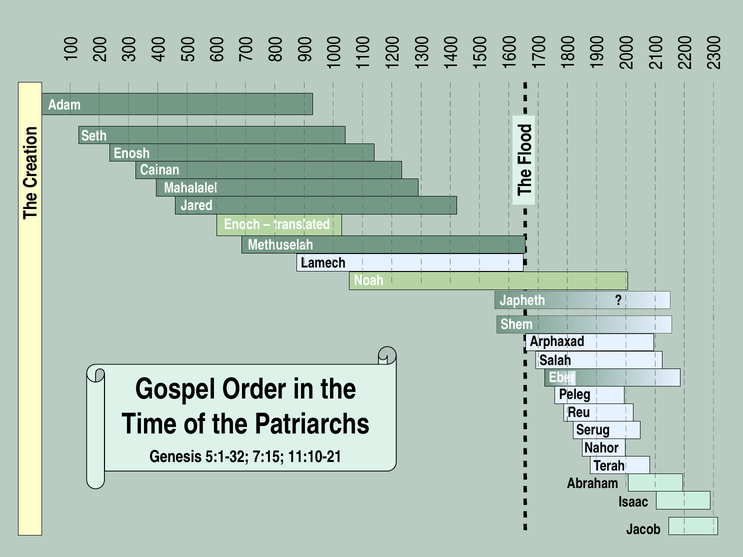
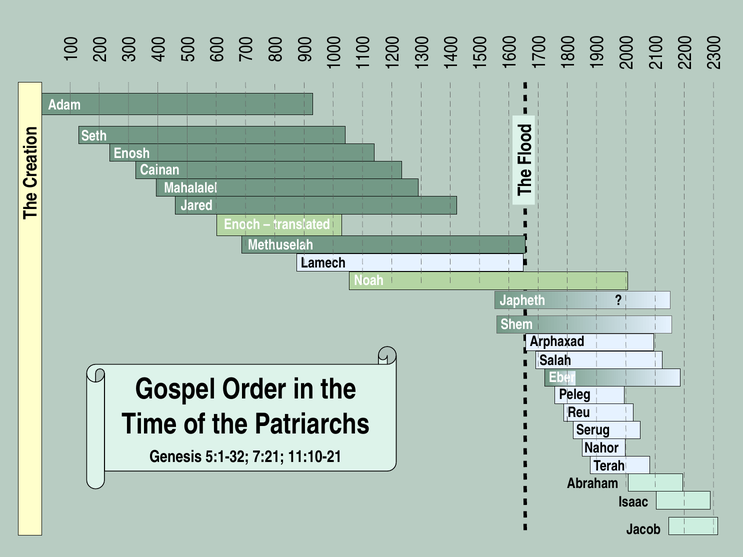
7:15: 7:15 -> 7:21 (269, 457)
